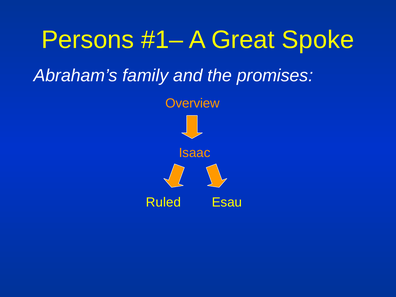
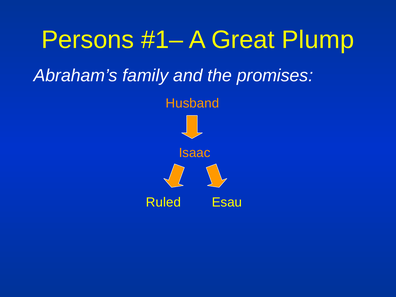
Spoke: Spoke -> Plump (318, 40)
Overview: Overview -> Husband (192, 103)
